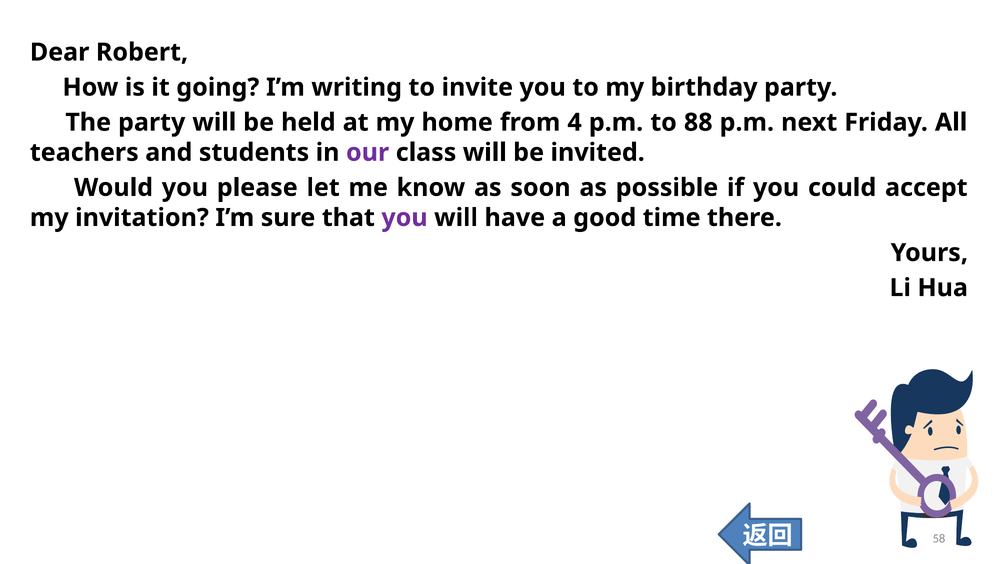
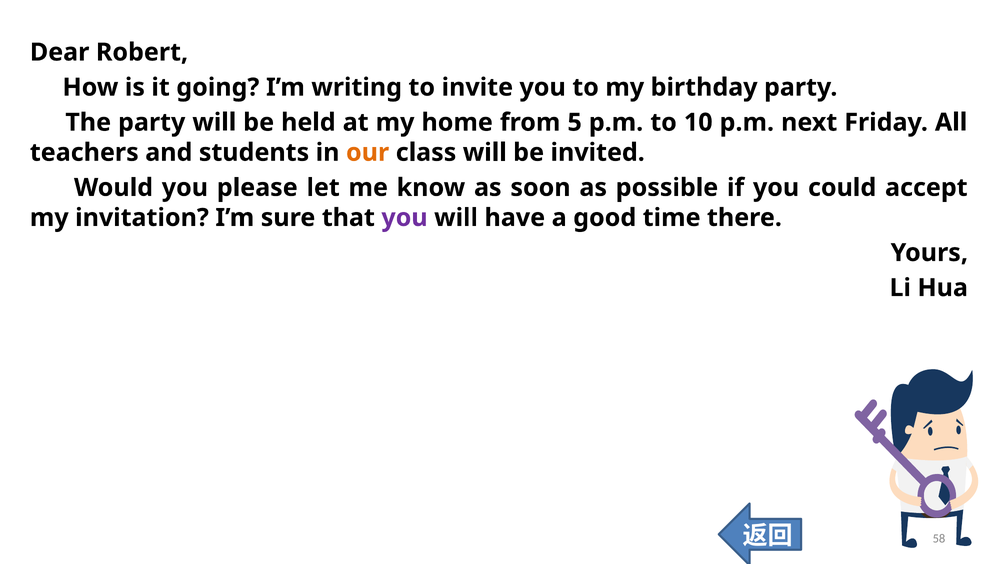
4: 4 -> 5 (575, 122)
88: 88 -> 10 (698, 122)
our colour: purple -> orange (368, 153)
